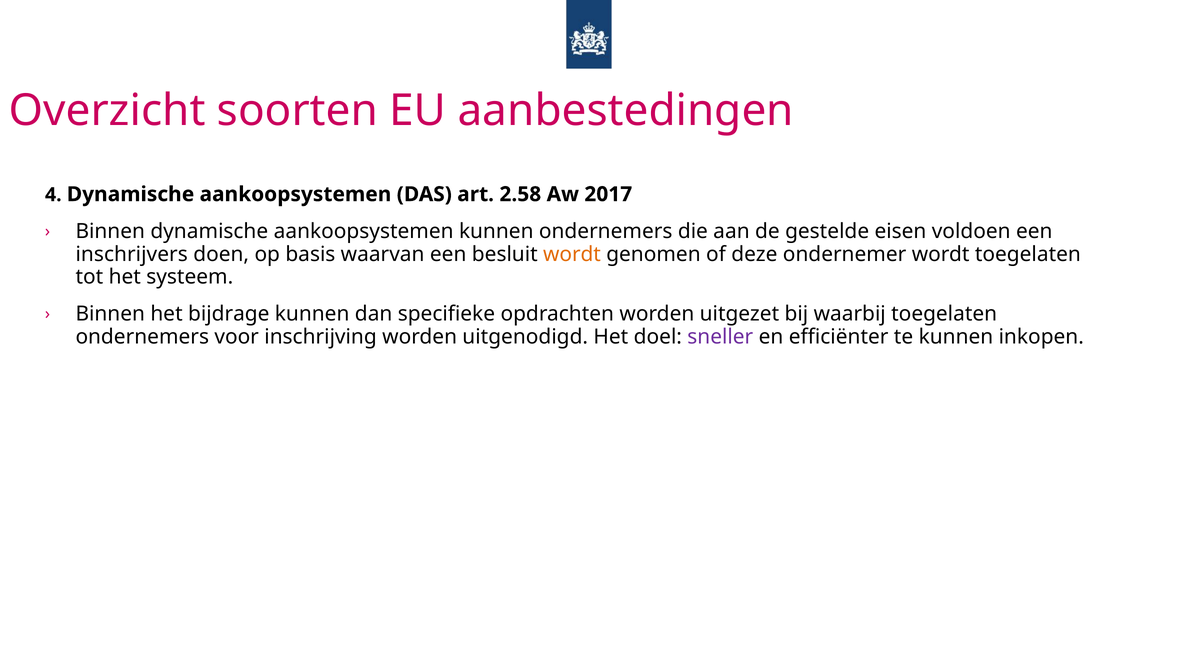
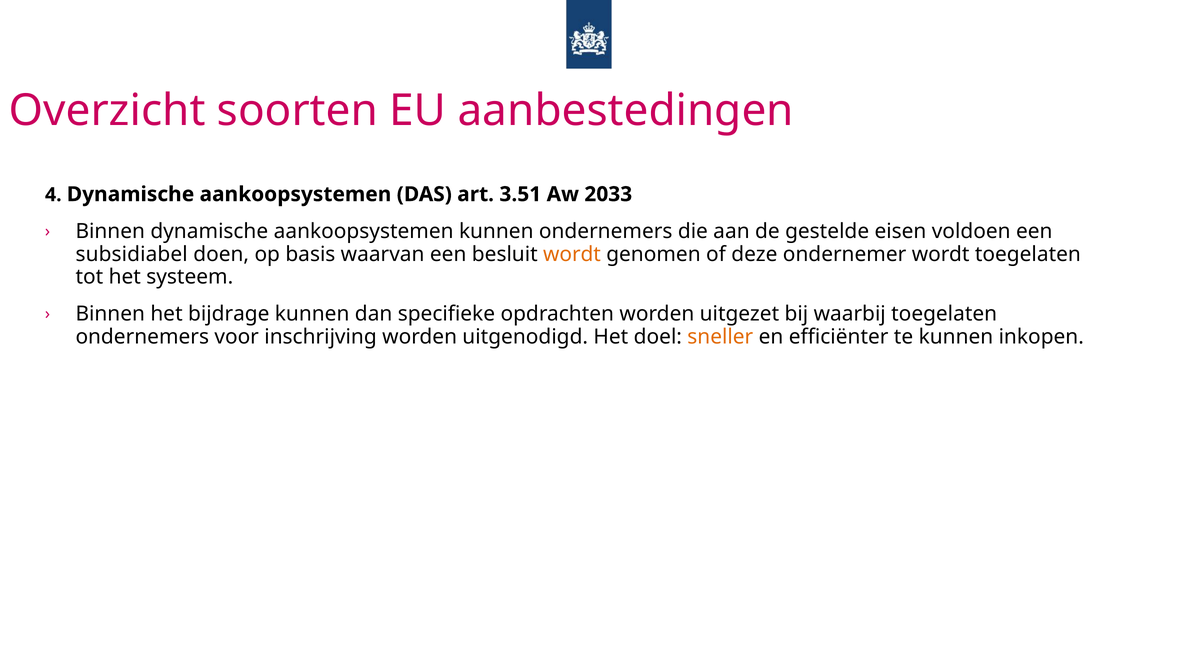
2.58: 2.58 -> 3.51 (520, 194)
2017: 2017 -> 2033 (608, 194)
inschrijvers: inschrijvers -> subsidiabel (132, 254)
sneller colour: purple -> orange (720, 336)
